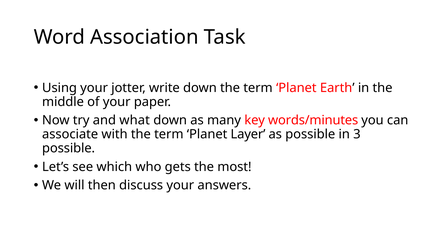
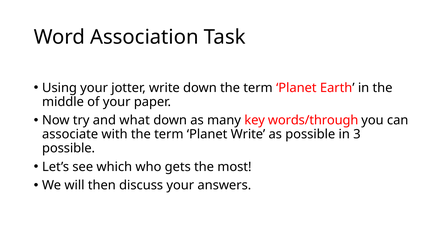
words/minutes: words/minutes -> words/through (313, 120)
Planet Layer: Layer -> Write (248, 134)
